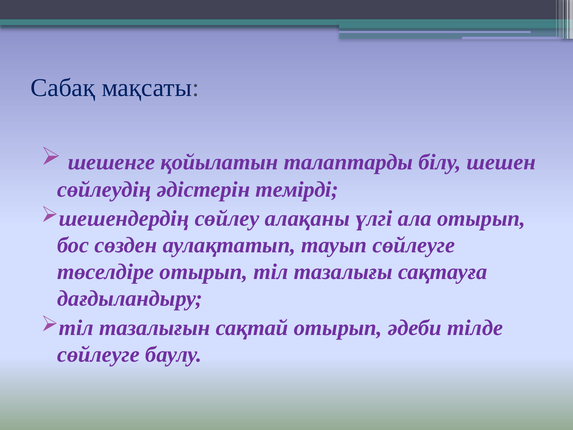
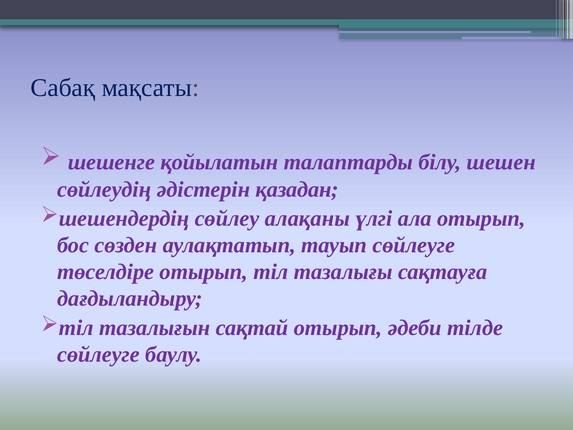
темірді: темірді -> қазадан (297, 189)
